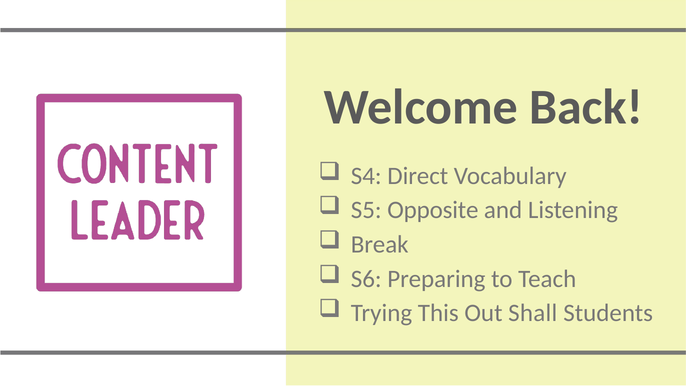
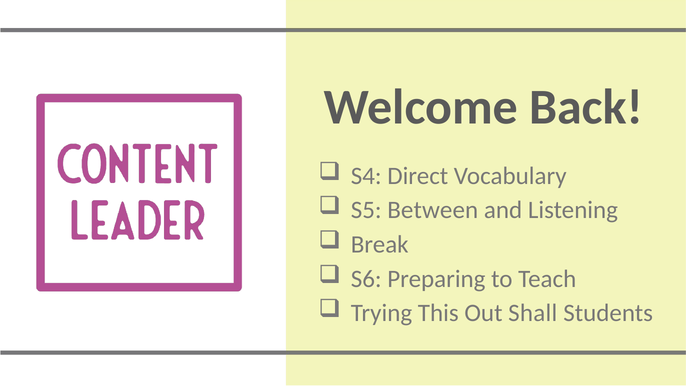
Opposite: Opposite -> Between (433, 210)
